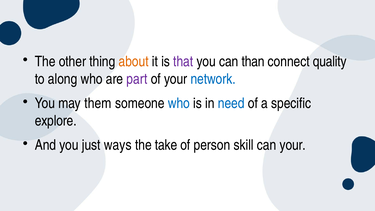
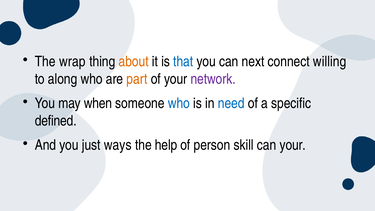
other: other -> wrap (72, 61)
that colour: purple -> blue (183, 61)
than: than -> next (253, 61)
quality: quality -> willing (330, 61)
part colour: purple -> orange (137, 79)
network colour: blue -> purple (213, 79)
them: them -> when (98, 103)
explore: explore -> defined (56, 121)
take: take -> help (166, 145)
